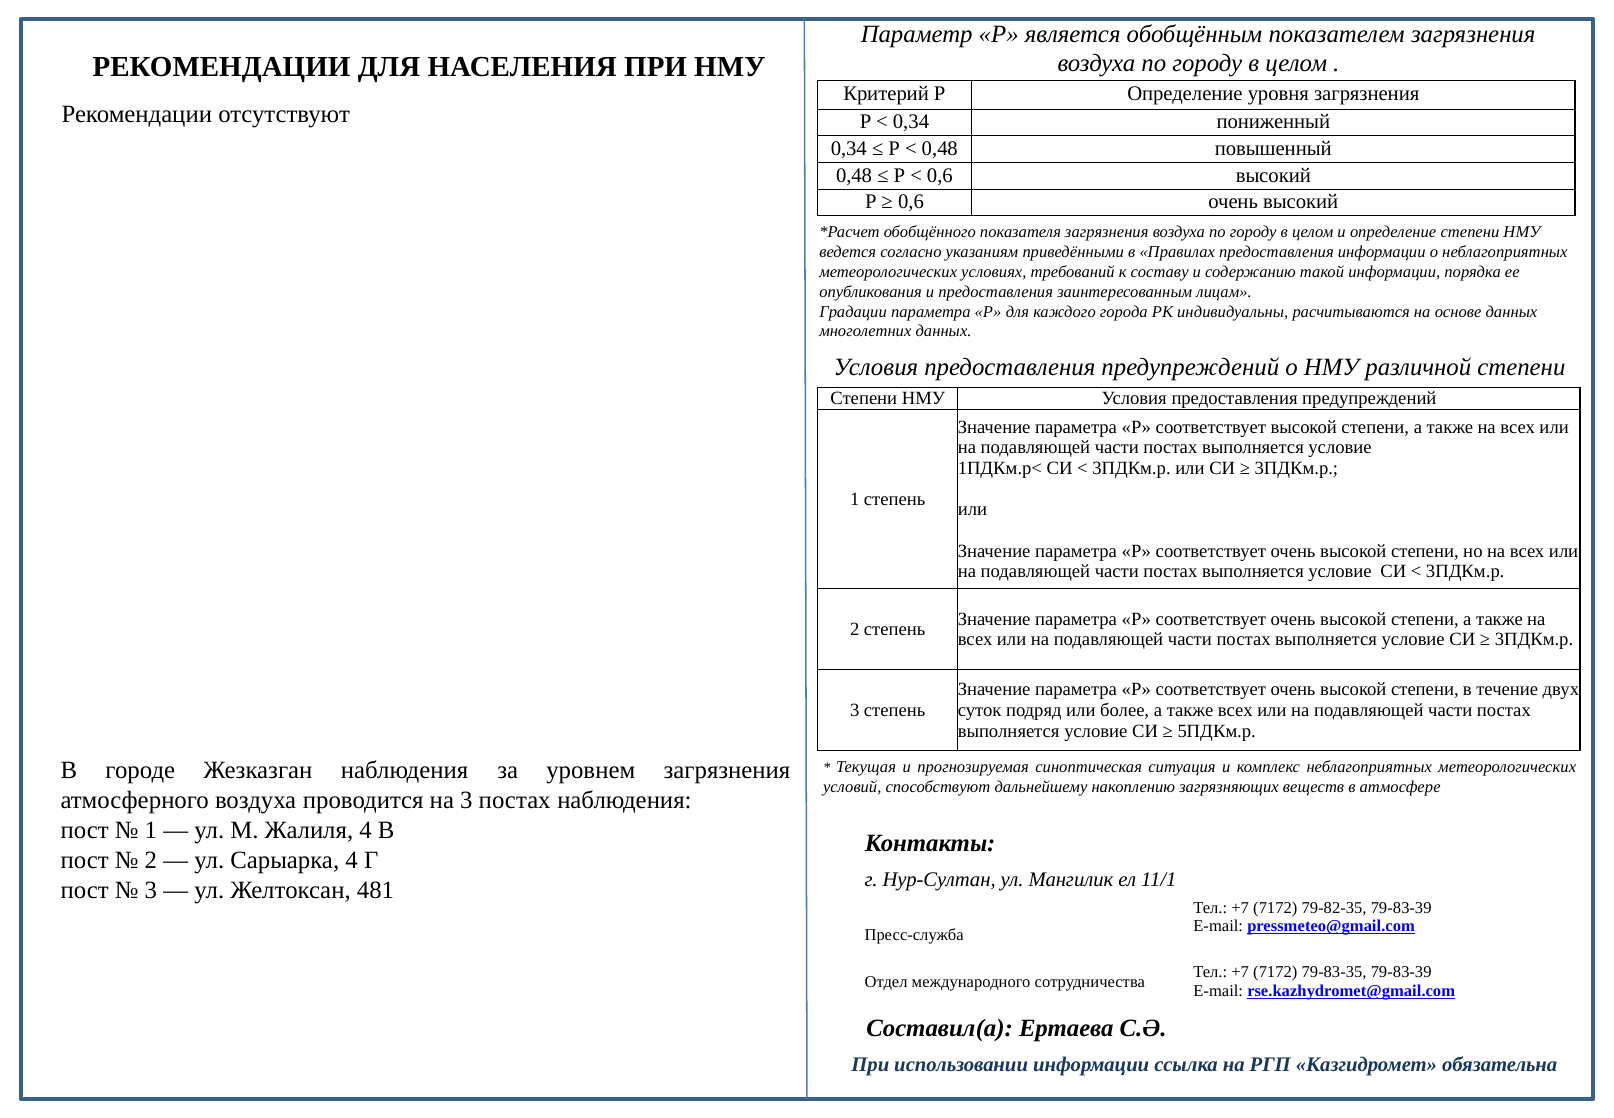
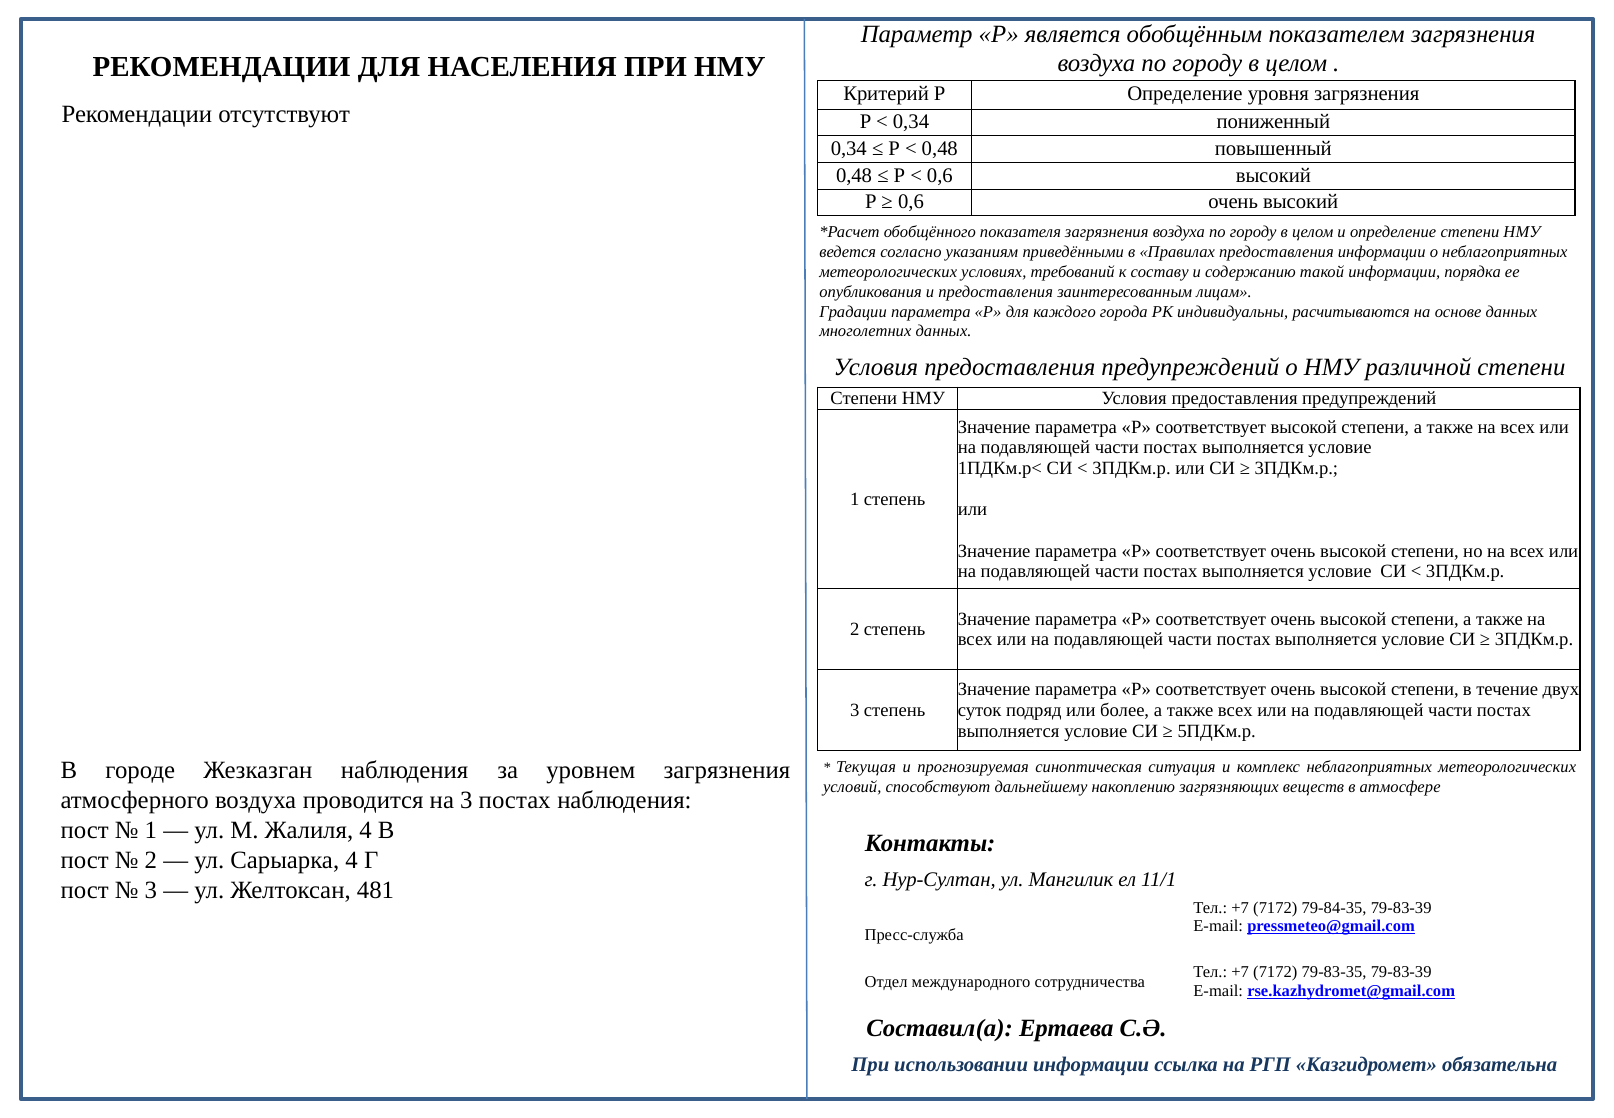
79-82-35: 79-82-35 -> 79-84-35 (1334, 907)
